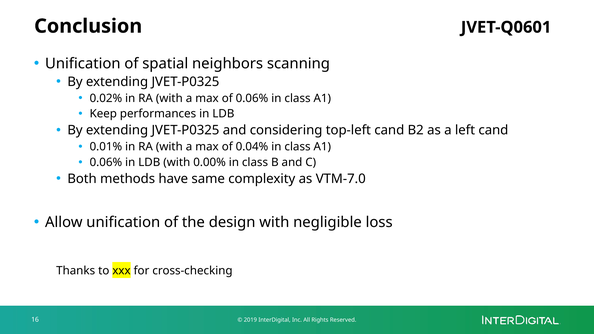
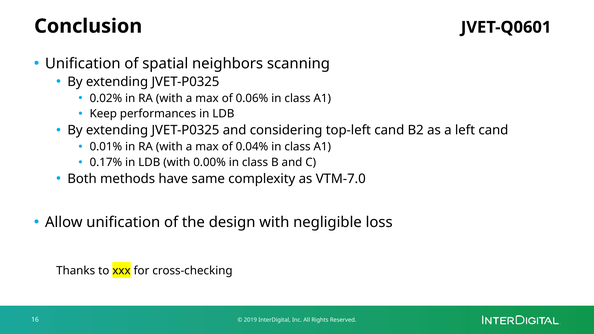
0.06%: 0.06% -> 0.17% (106, 162)
